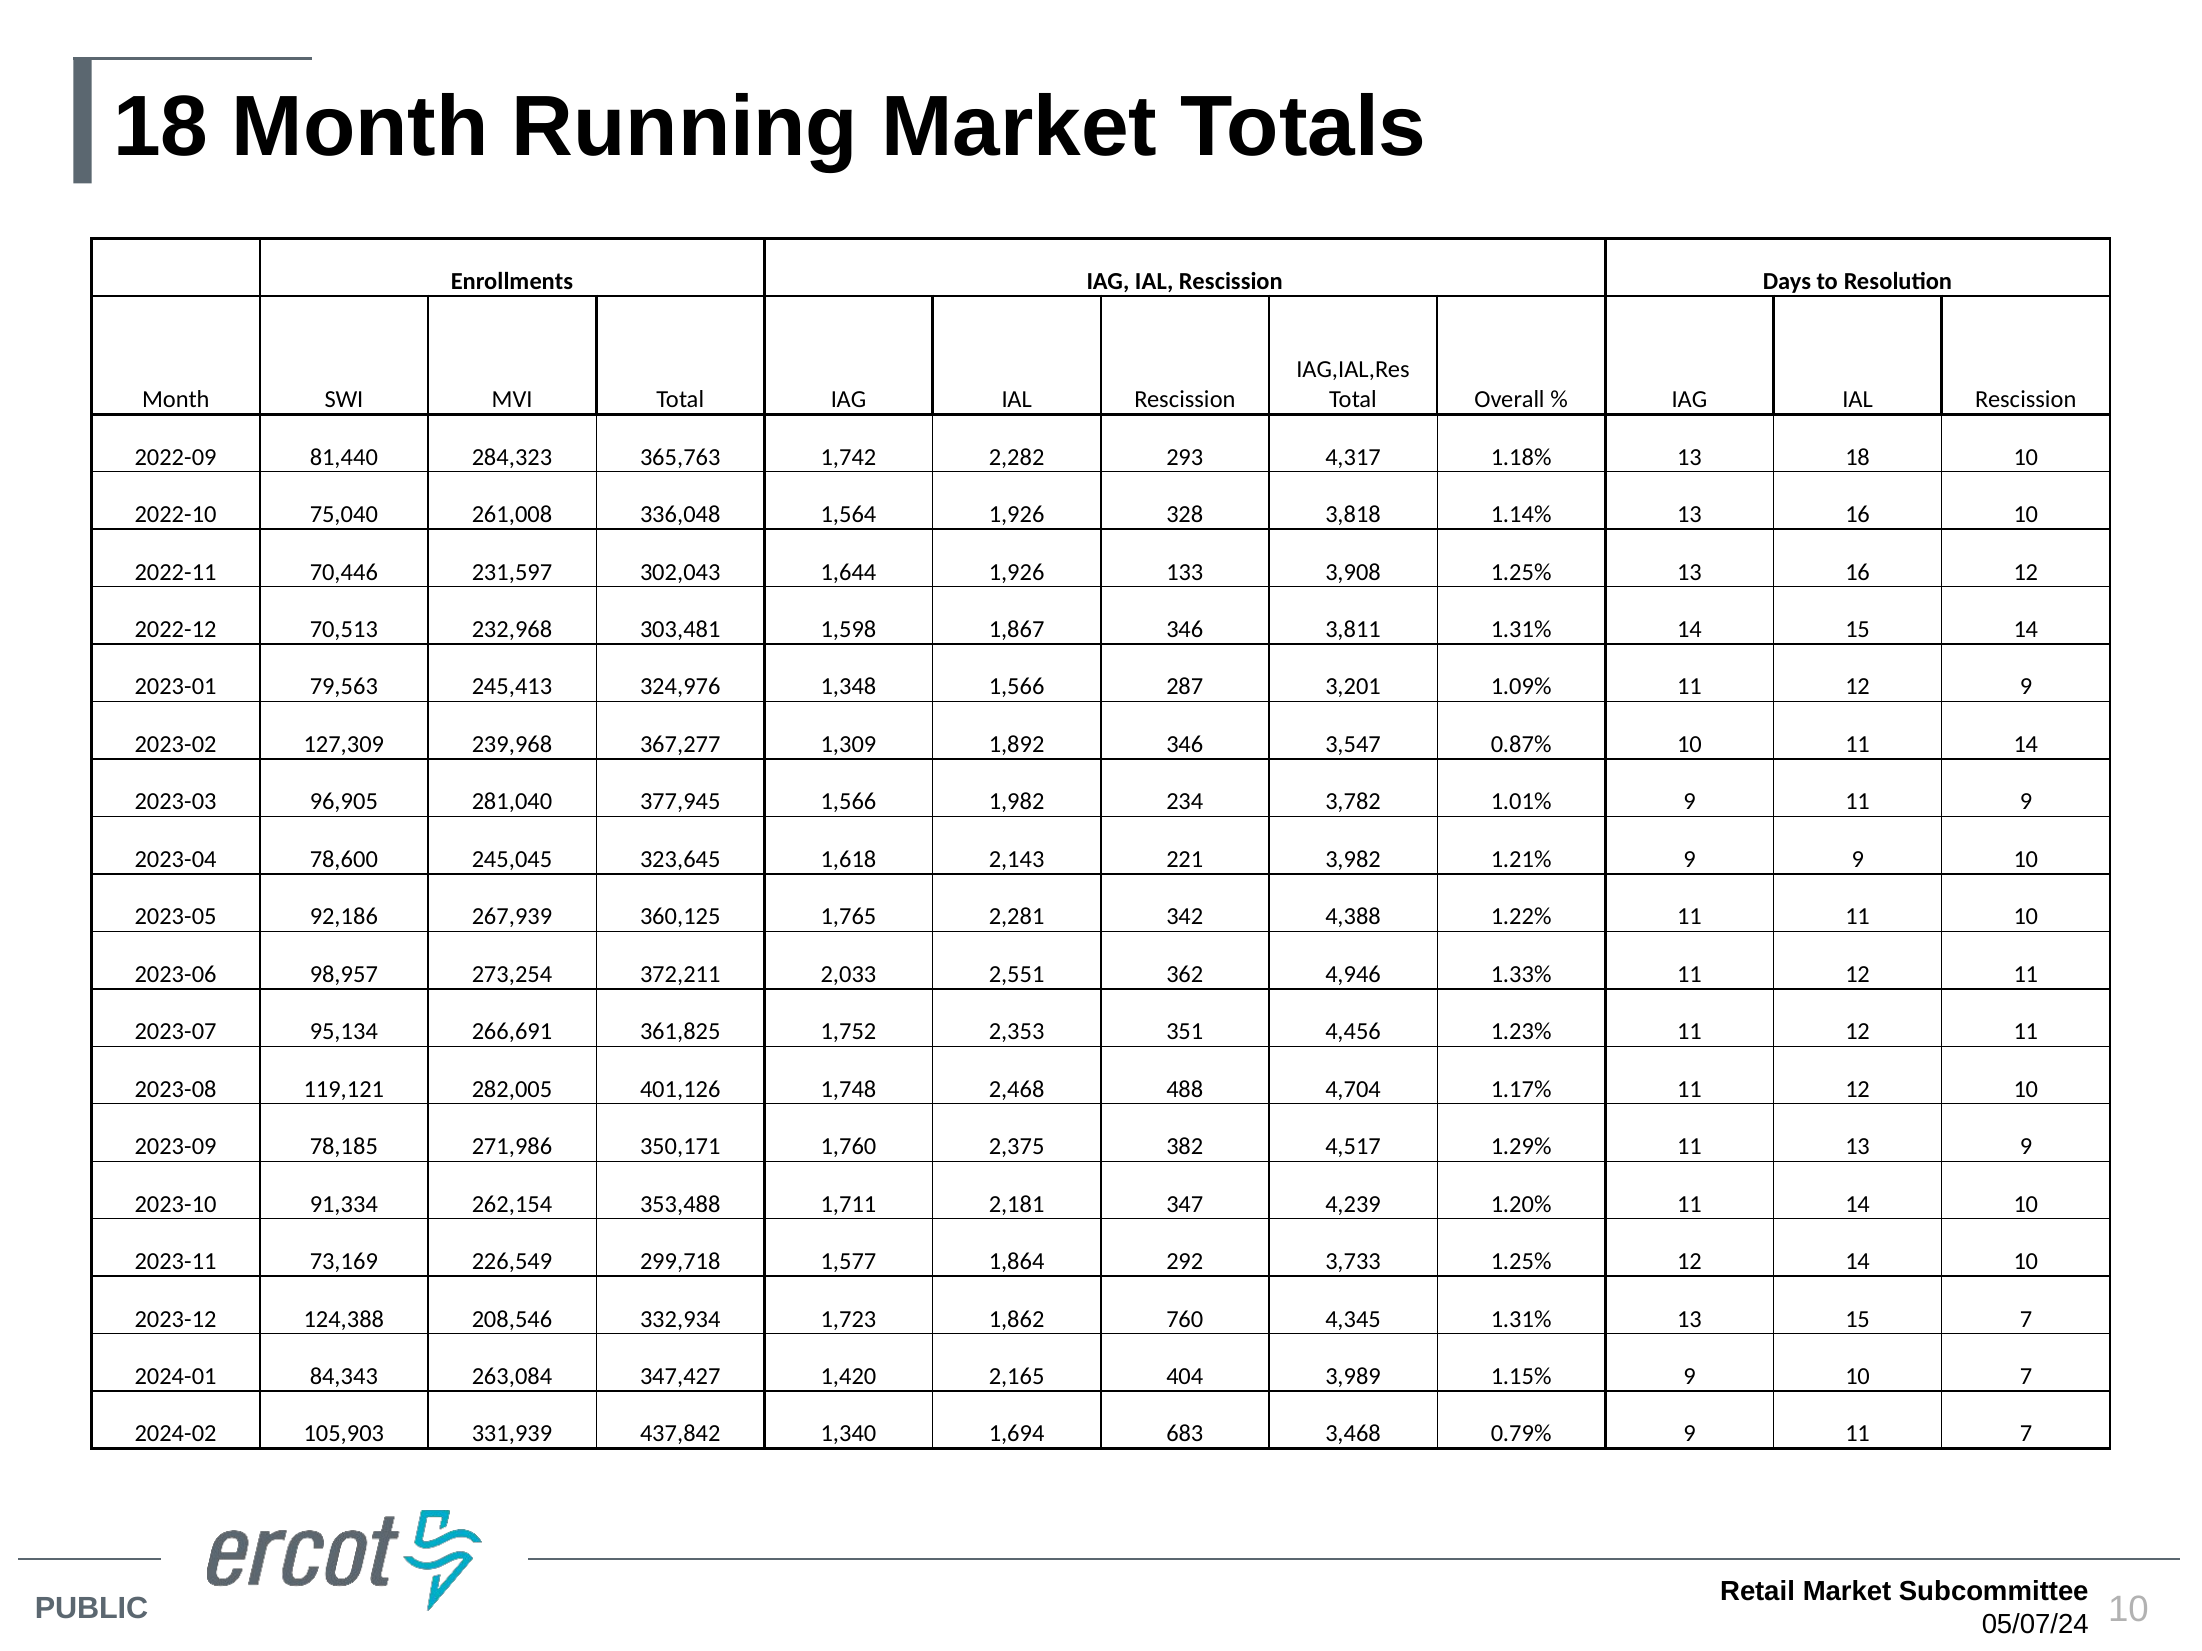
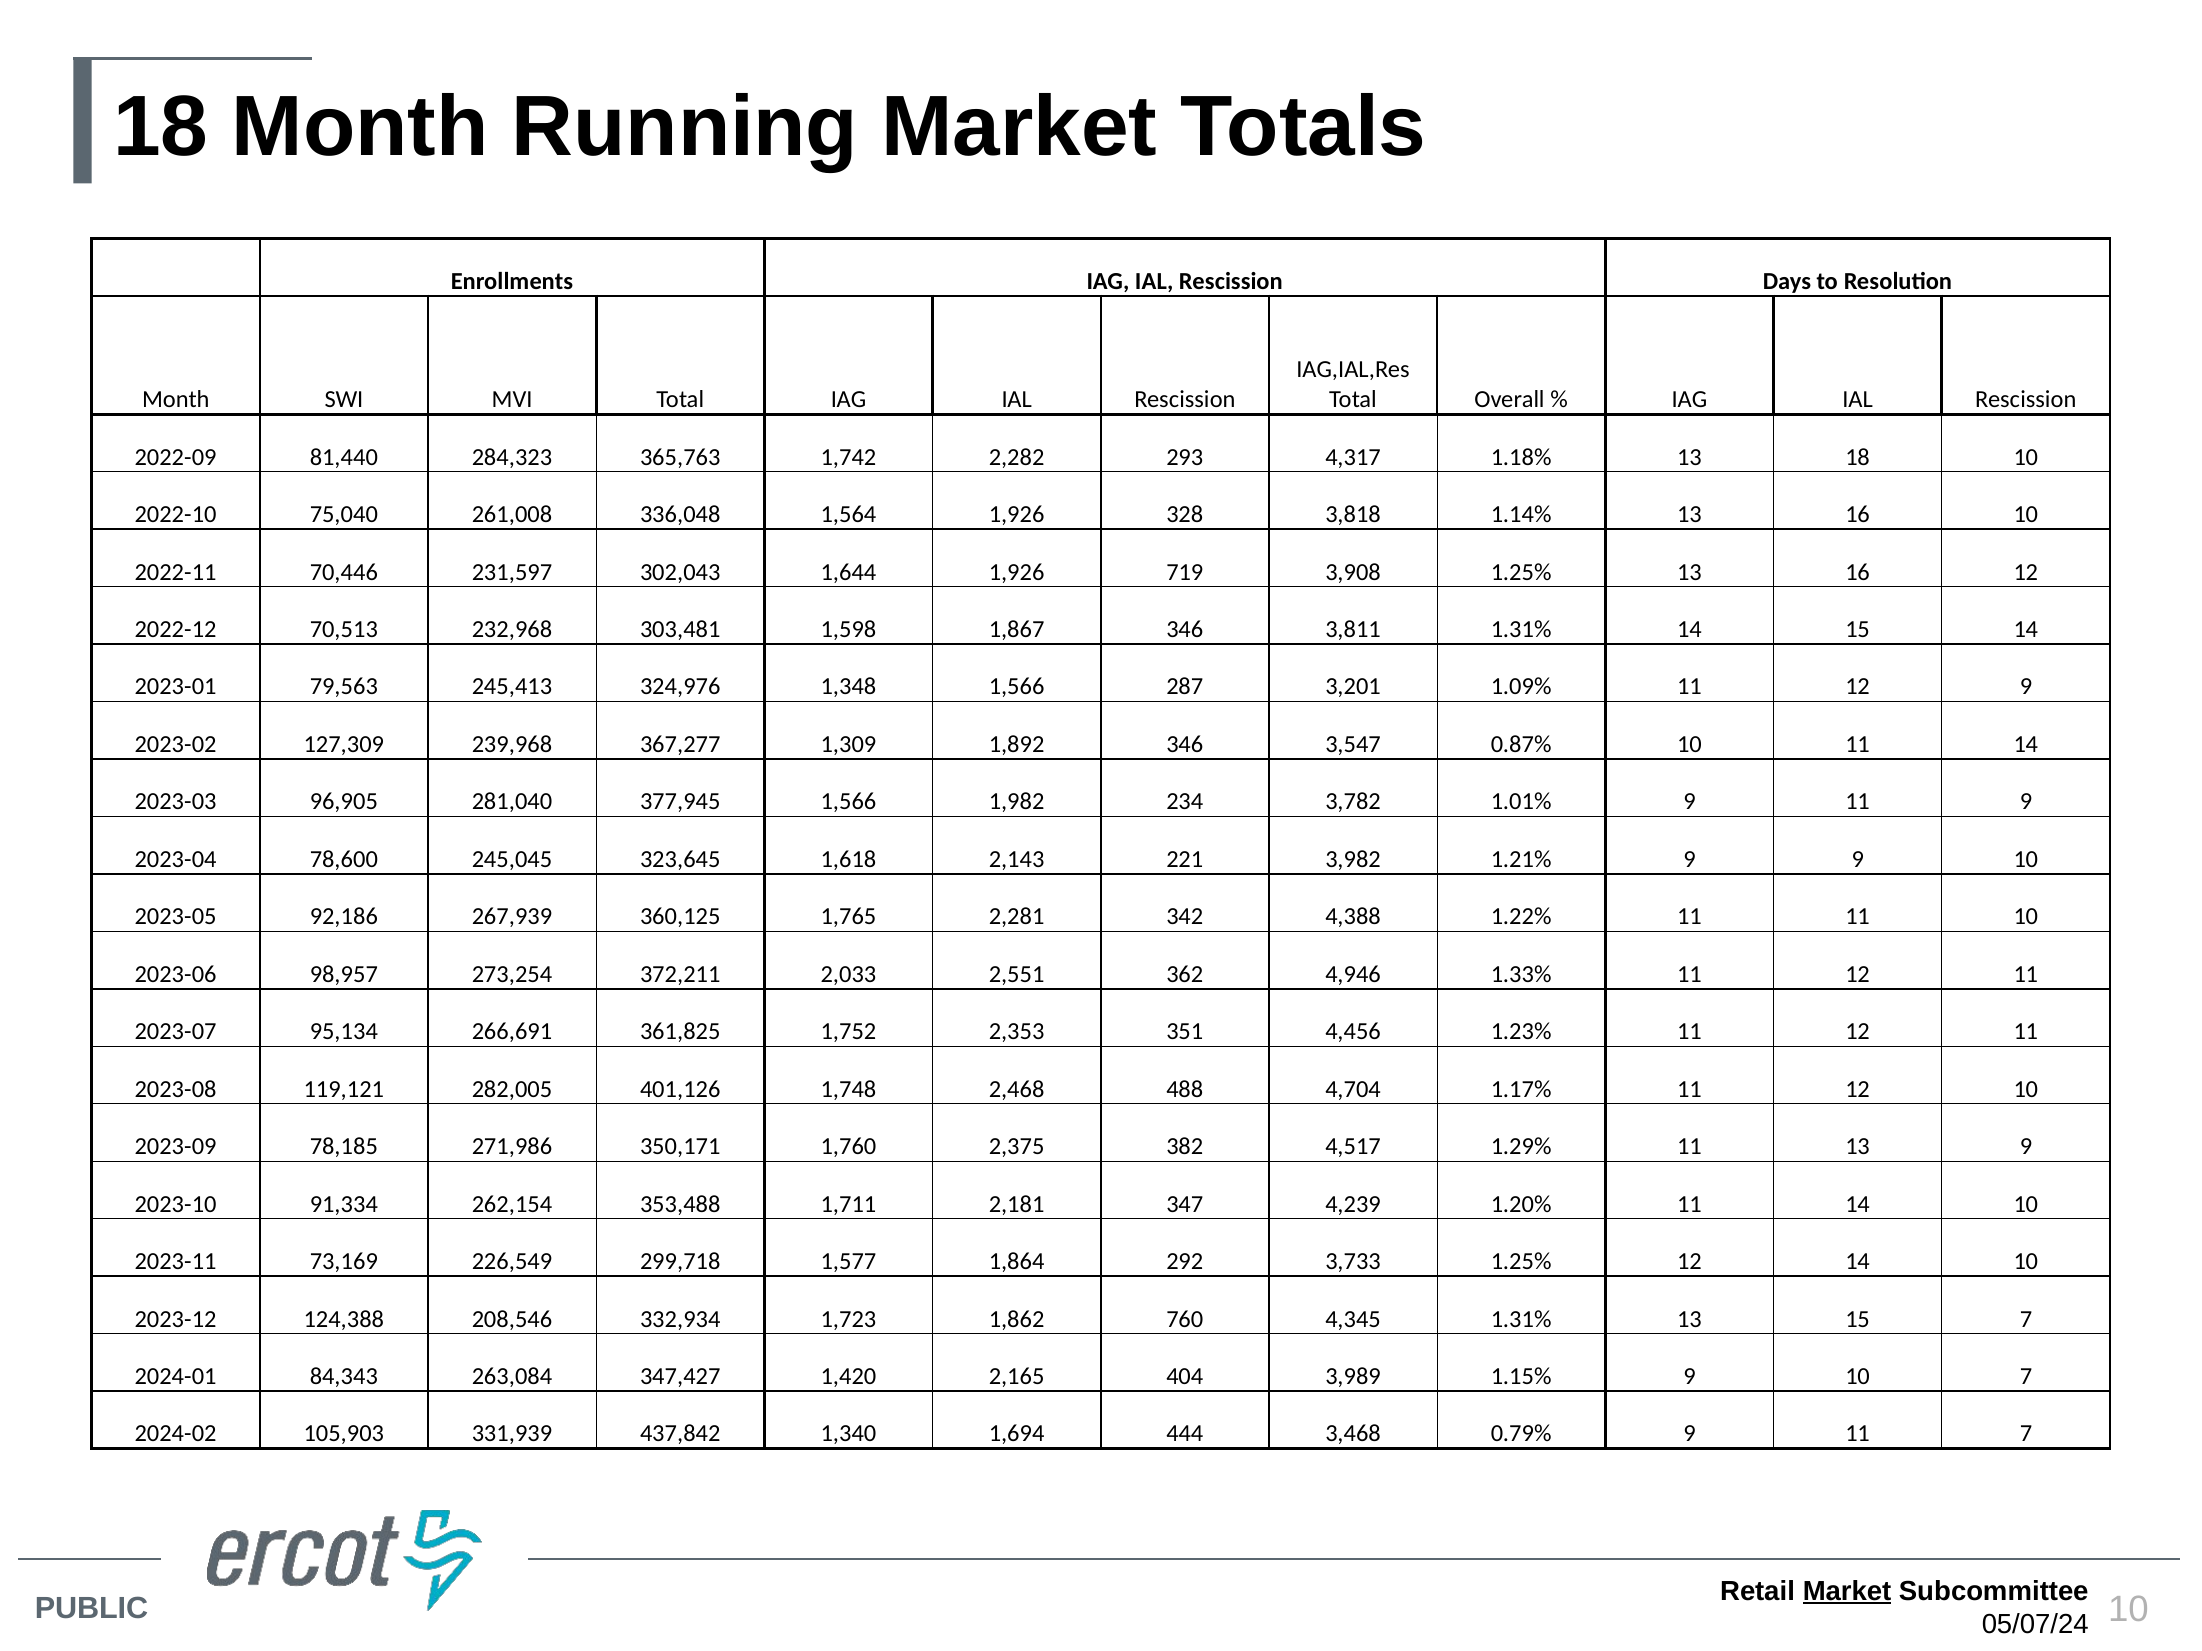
133: 133 -> 719 (1185, 572)
683: 683 -> 444 (1185, 1434)
Market underline: none -> present (1847, 1592)
